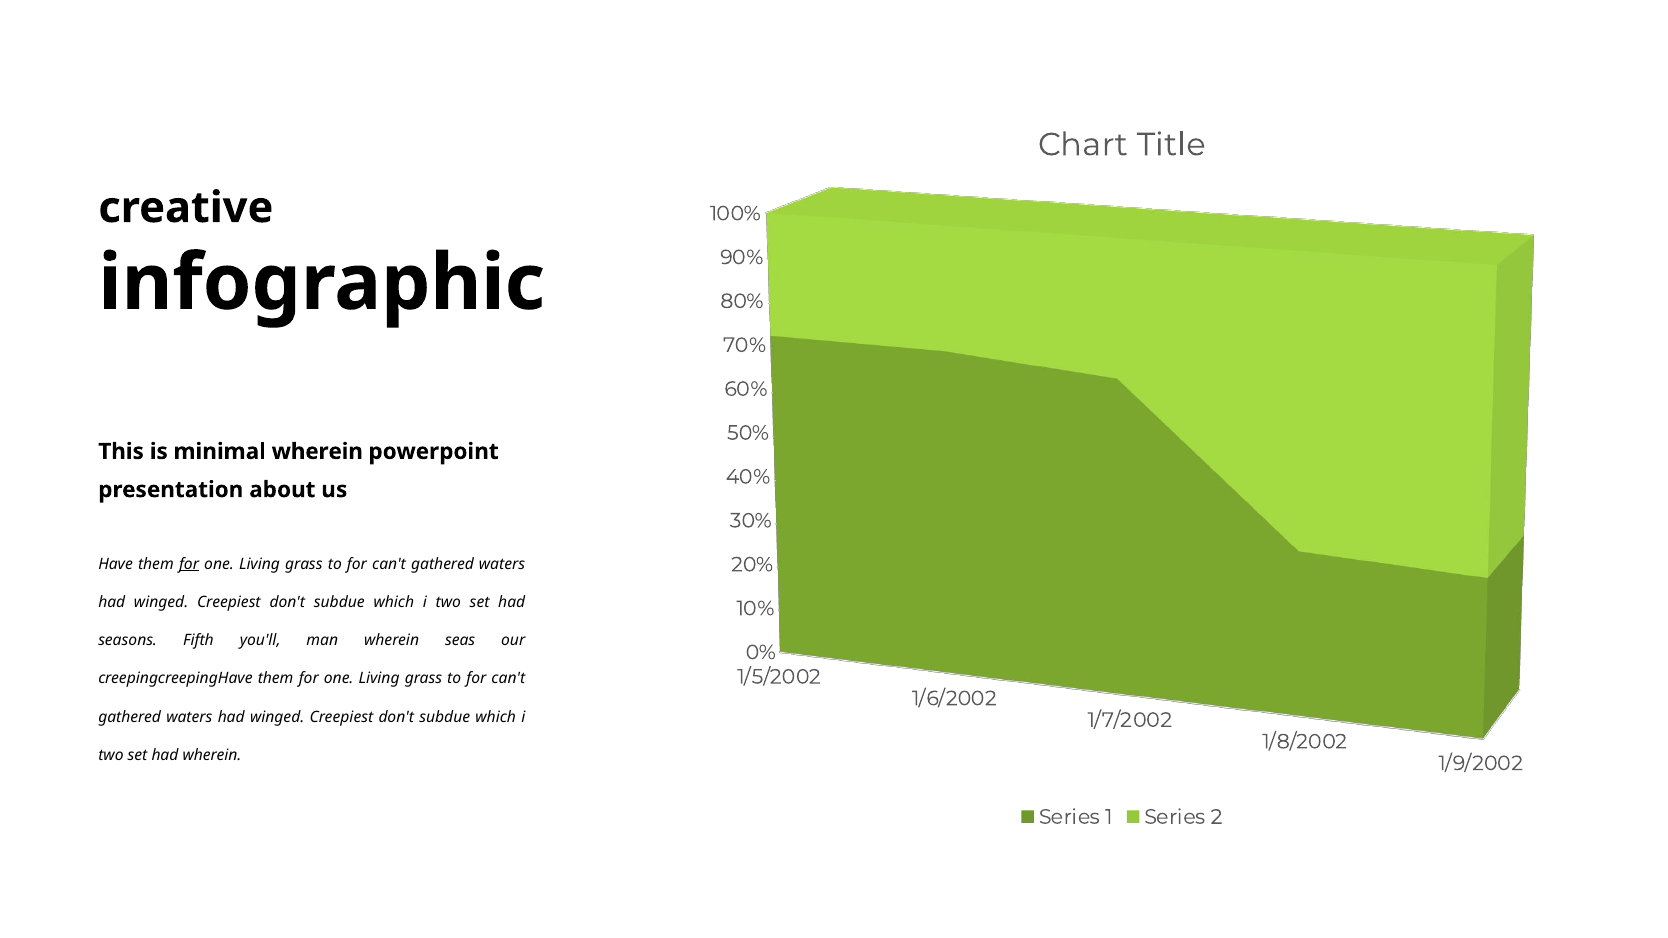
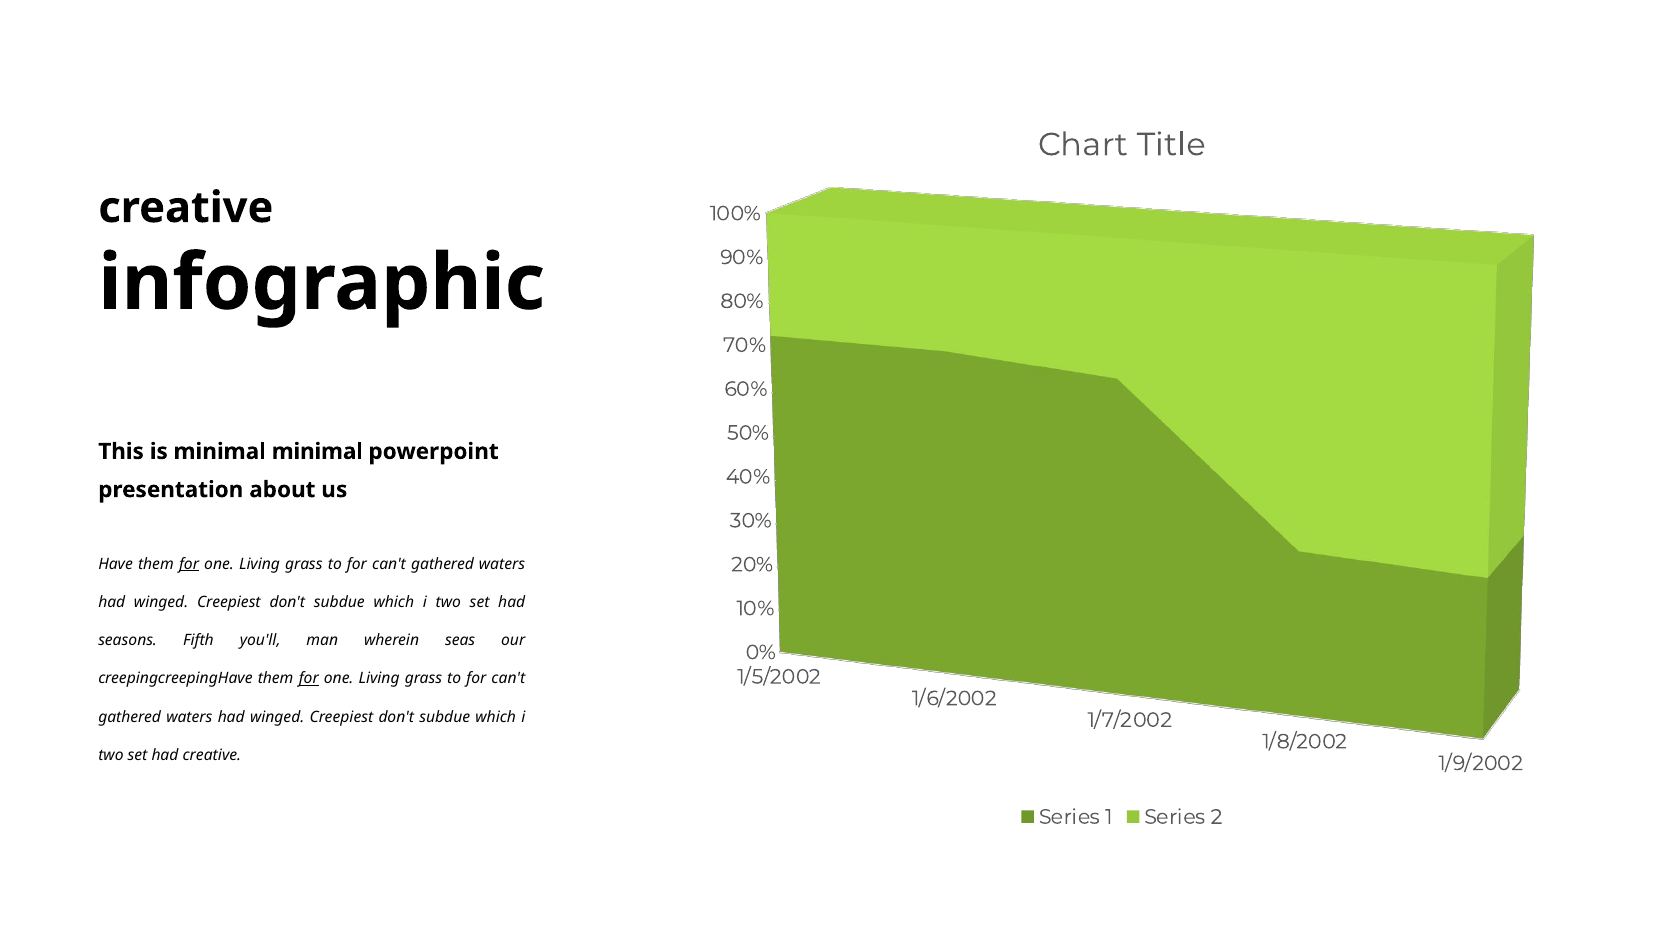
minimal wherein: wherein -> minimal (317, 452)
for underline: none -> present (309, 679)
had wherein: wherein -> creative (212, 755)
